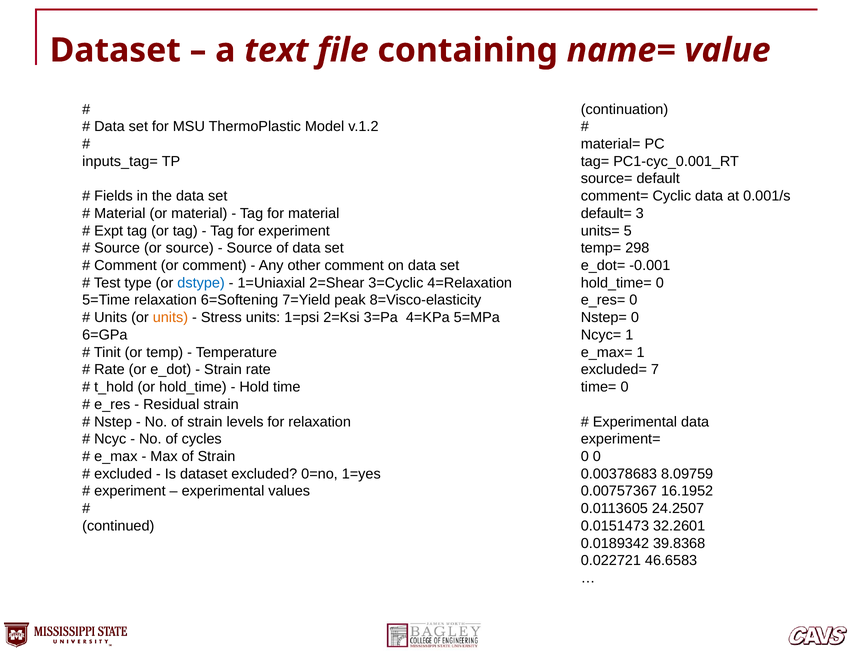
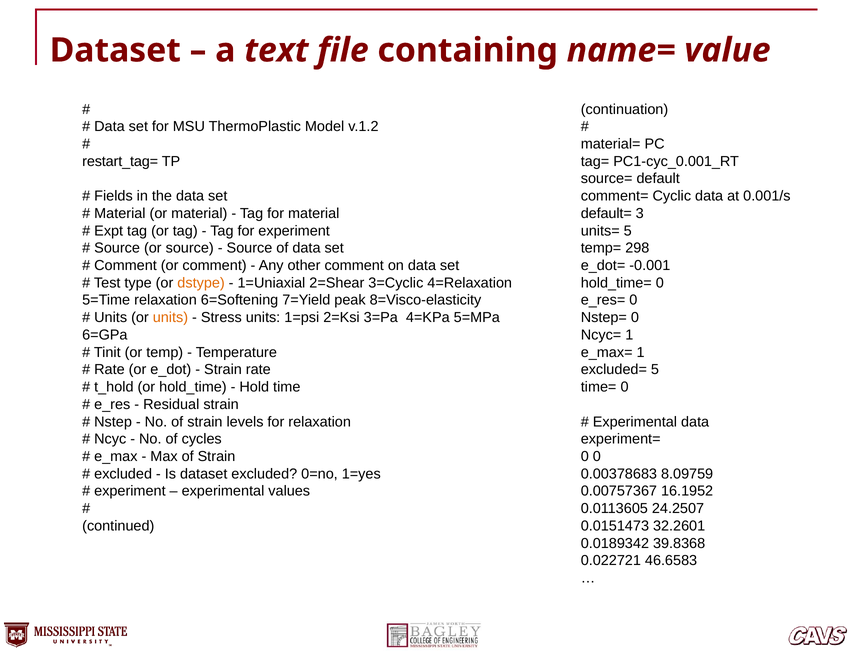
inputs_tag=: inputs_tag= -> restart_tag= (120, 161)
dstype colour: blue -> orange (201, 283)
excluded= 7: 7 -> 5 (655, 370)
